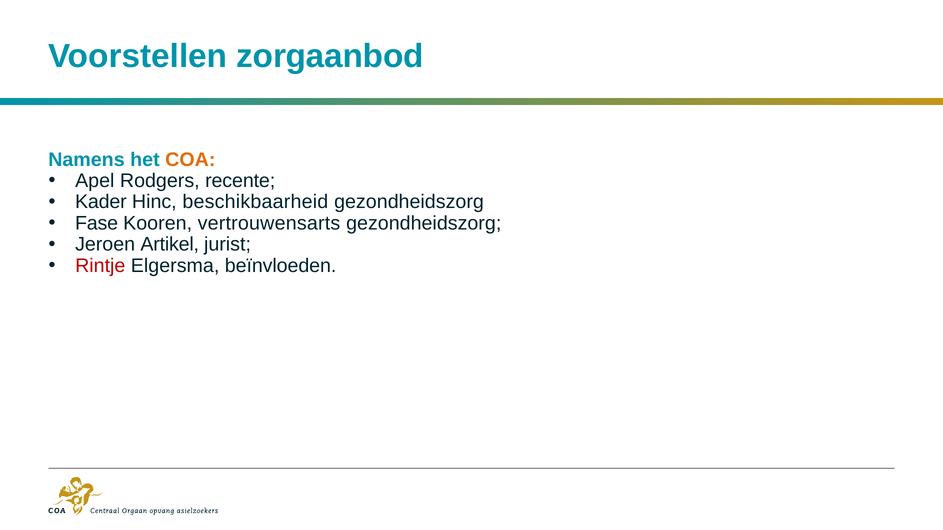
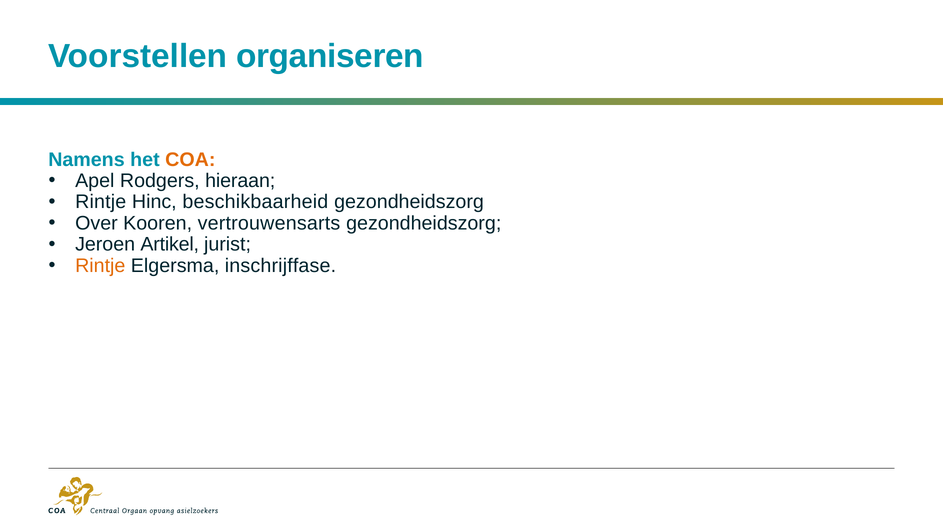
zorgaanbod: zorgaanbod -> organiseren (330, 56)
recente: recente -> hieraan (240, 181)
Kader: Kader -> Rintje (101, 202)
Fase: Fase -> Over (96, 223)
Rintje colour: red -> orange (100, 266)
beïnvloeden: beïnvloeden -> inschrijffase (280, 266)
